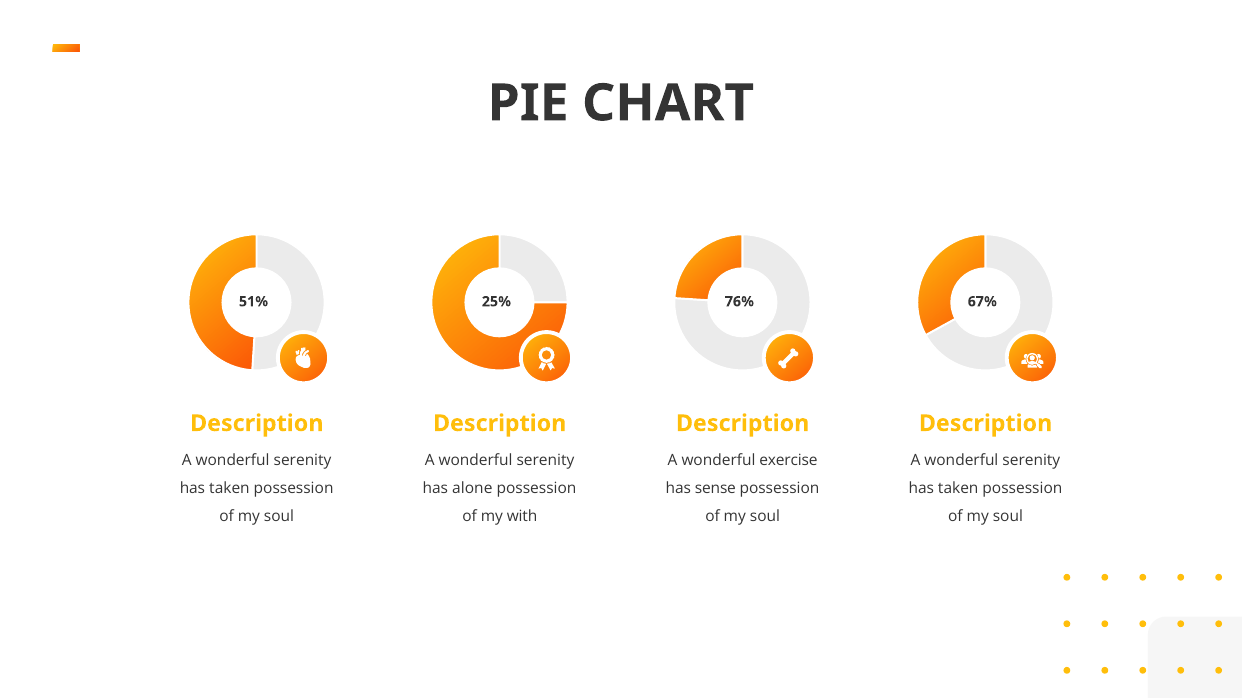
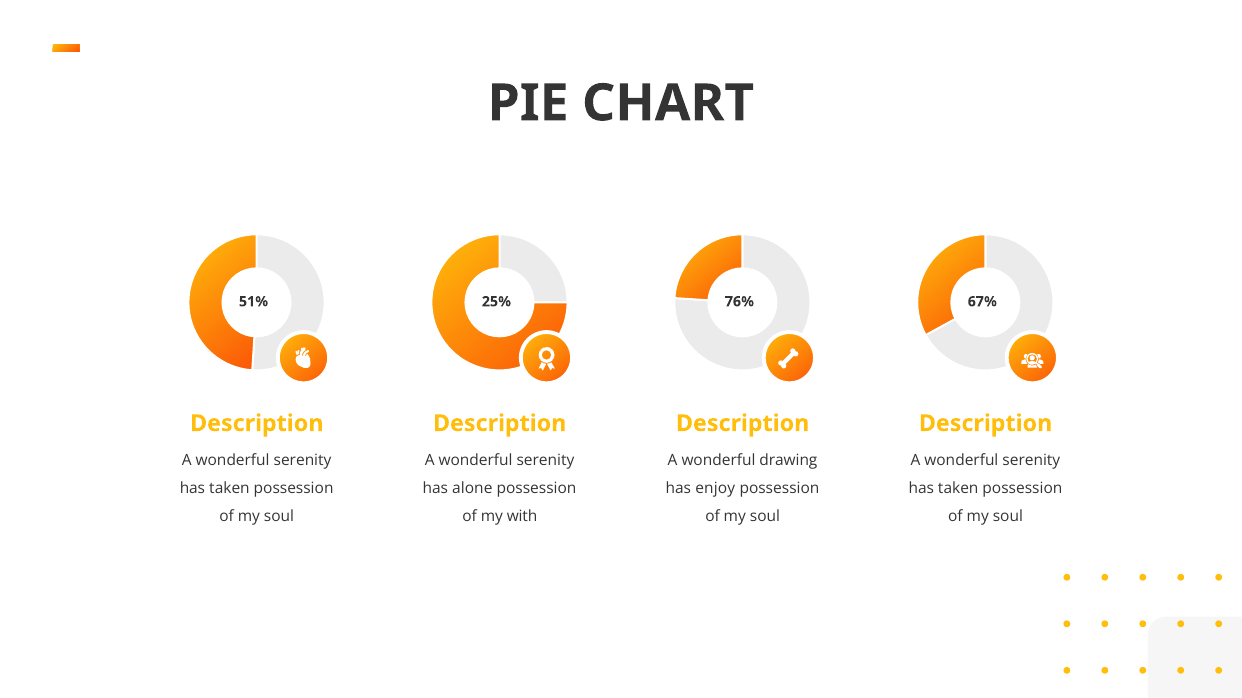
exercise: exercise -> drawing (788, 461)
sense: sense -> enjoy (715, 489)
